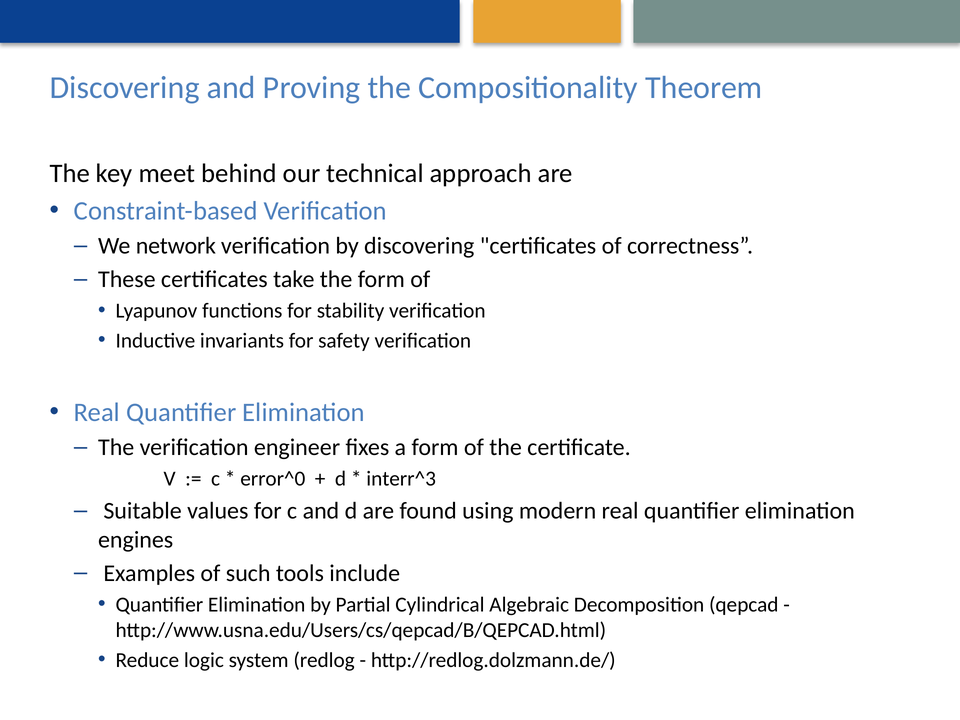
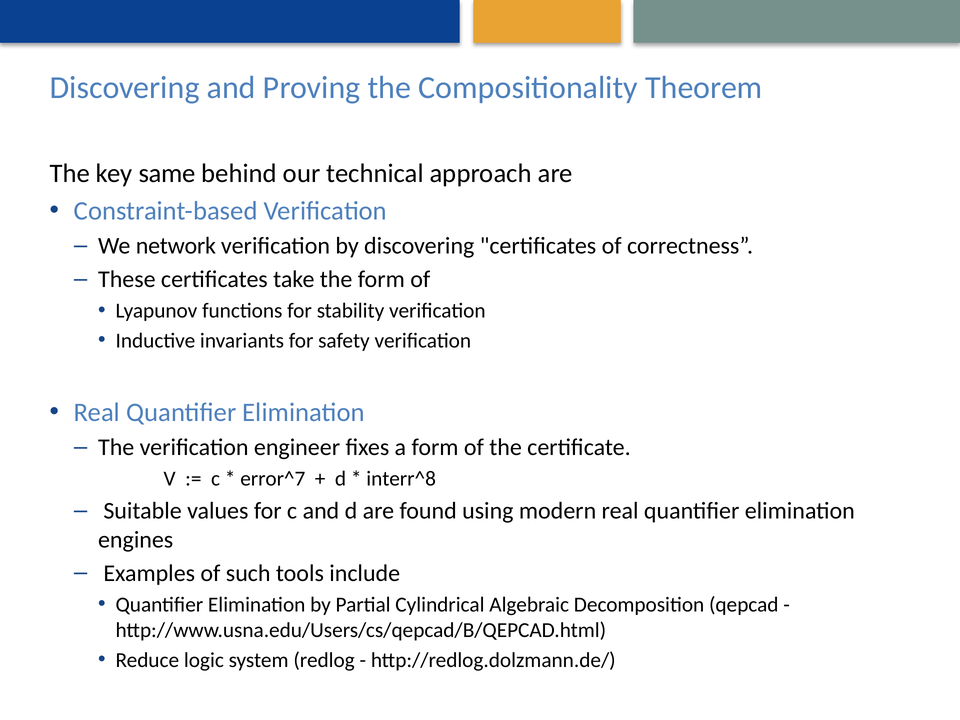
meet: meet -> same (167, 174)
error^0: error^0 -> error^7 (273, 479)
interr^3: interr^3 -> interr^8 (401, 479)
